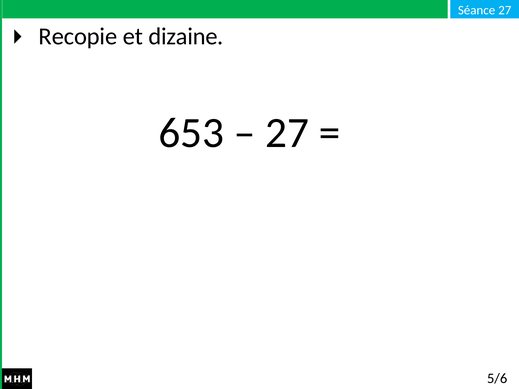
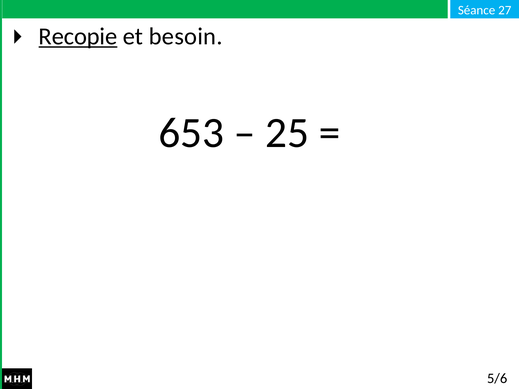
Recopie underline: none -> present (78, 37)
dizaine: dizaine -> besoin (186, 37)
27: 27 -> 25 (287, 133)
